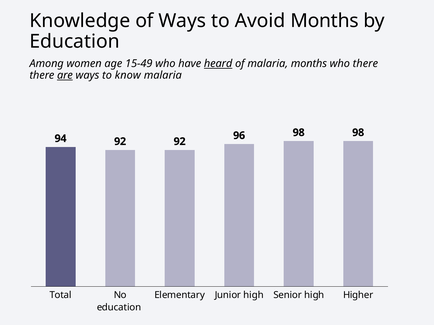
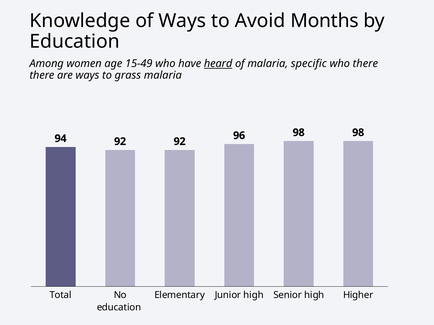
malaria months: months -> specific (309, 64)
are underline: present -> none (65, 75)
know: know -> grass (128, 75)
